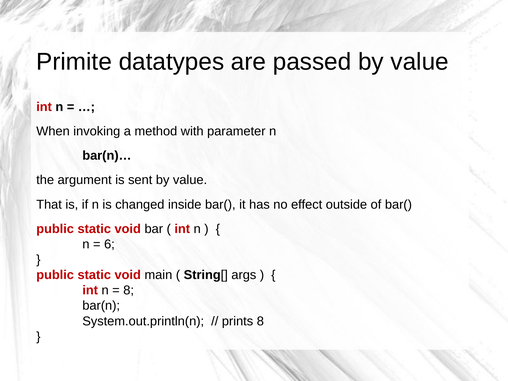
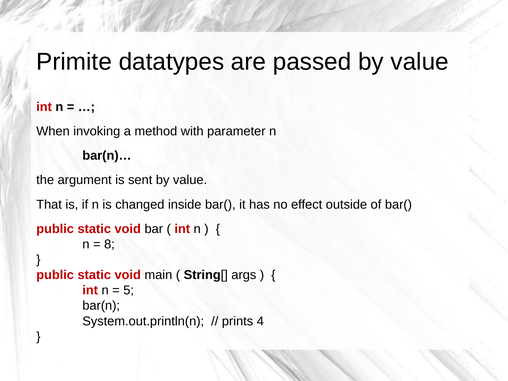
6: 6 -> 8 (109, 244)
8: 8 -> 5 (129, 290)
prints 8: 8 -> 4 (260, 321)
